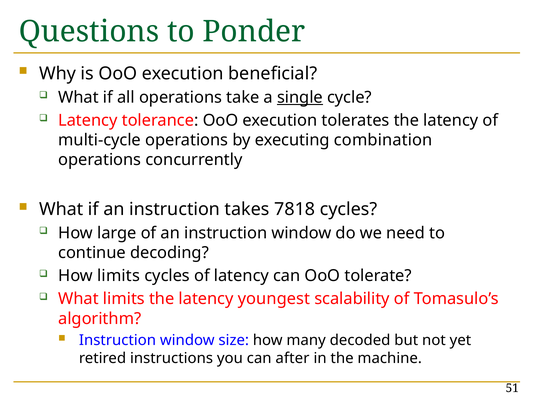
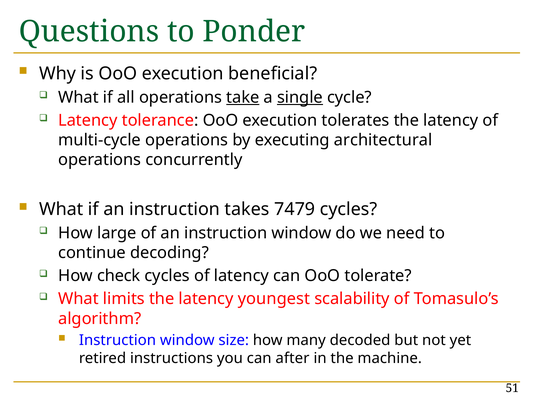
take underline: none -> present (243, 97)
combination: combination -> architectural (383, 140)
7818: 7818 -> 7479 (295, 209)
How limits: limits -> check (119, 276)
